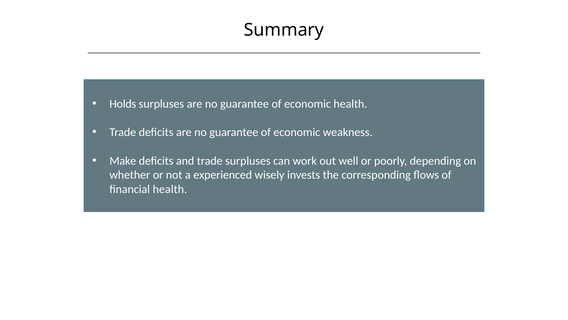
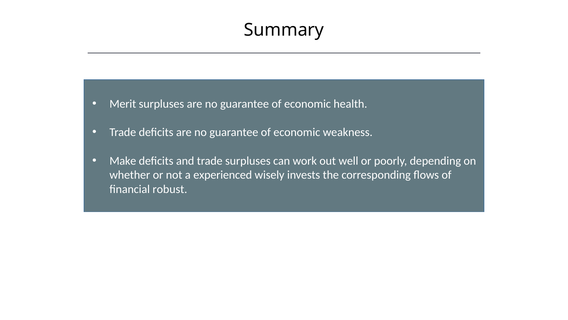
Holds: Holds -> Merit (123, 104)
financial health: health -> robust (170, 189)
